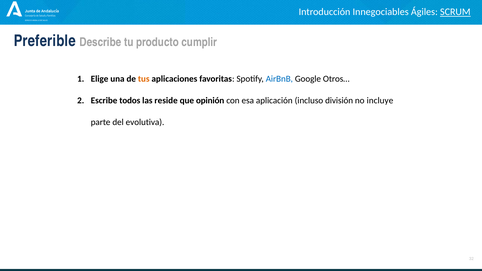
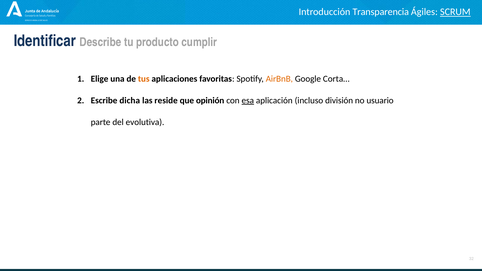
Innegociables: Innegociables -> Transparencia (381, 12)
Preferible: Preferible -> Identificar (45, 41)
AirBnB colour: blue -> orange (279, 79)
Otros…: Otros… -> Corta… (336, 79)
todos: todos -> dicha (130, 100)
esa underline: none -> present (248, 100)
incluye: incluye -> usuario (380, 100)
